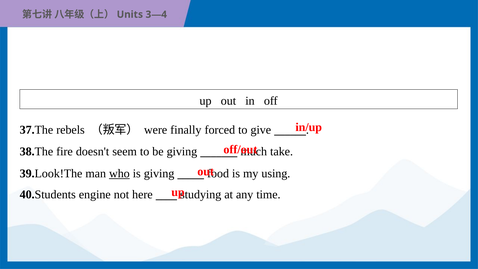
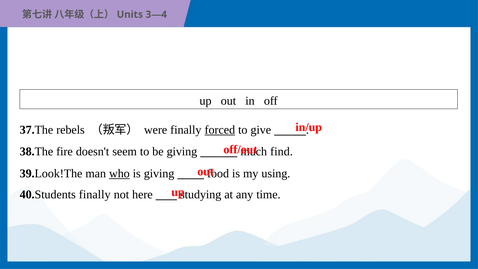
forced underline: none -> present (220, 130)
take: take -> find (282, 152)
40.Students engine: engine -> finally (95, 194)
